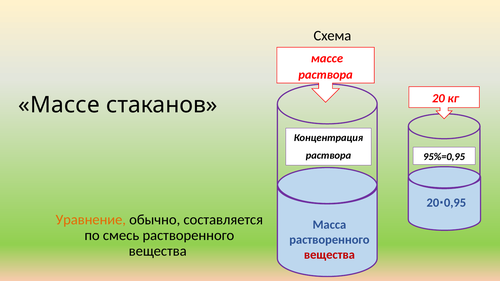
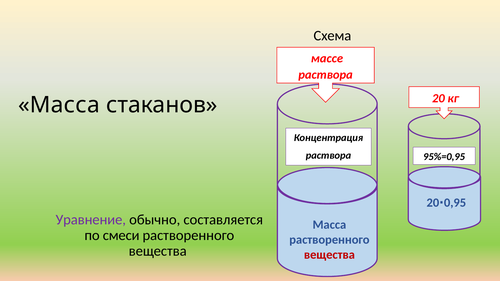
Массе: Массе -> Масса (59, 105)
Уравнение colour: orange -> purple (91, 220)
смесь: смесь -> смеси (121, 236)
